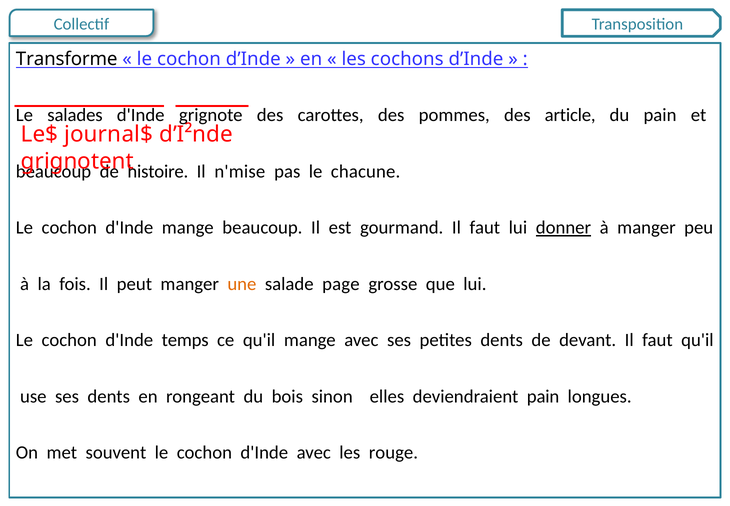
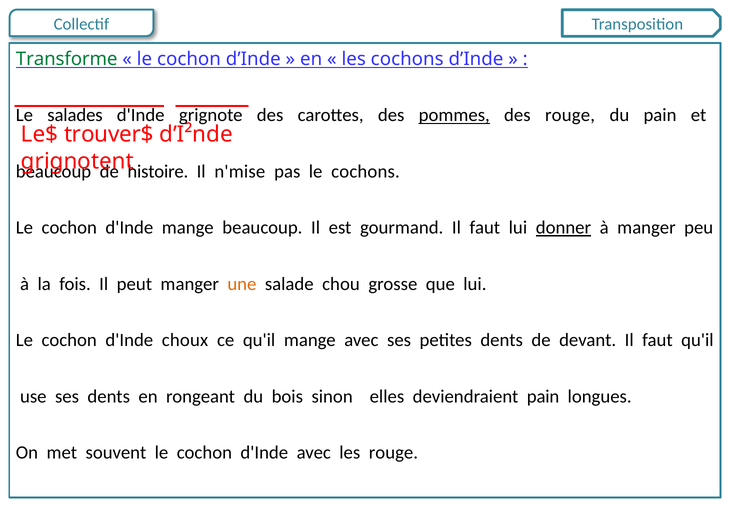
Transforme colour: black -> green (67, 59)
pommes underline: none -> present (454, 115)
des article: article -> rouge (570, 115)
journal$: journal$ -> trouver$ (109, 134)
le chacune: chacune -> cochons (366, 171)
page: page -> chou (341, 284)
temps: temps -> choux (185, 340)
